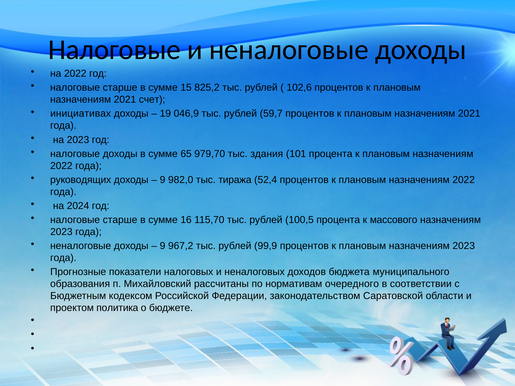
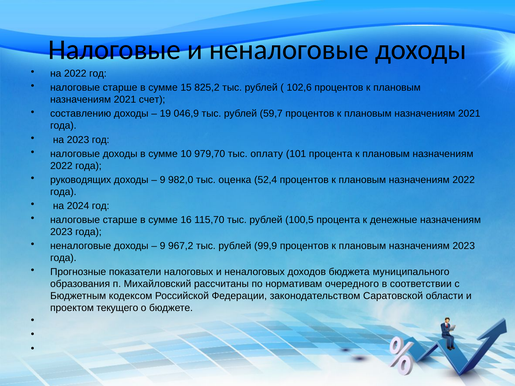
инициативах: инициативах -> составлению (81, 114)
65: 65 -> 10 (186, 154)
здания: здания -> оплату (267, 154)
тиража: тиража -> оценка (235, 180)
массового: массового -> денежные (394, 220)
политика: политика -> текущего (117, 308)
